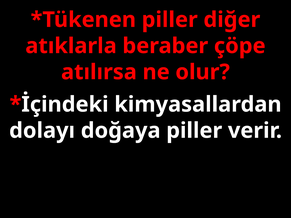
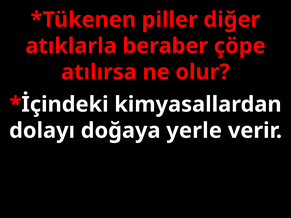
doğaya piller: piller -> yerle (194, 131)
